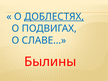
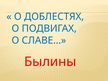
ДОБЛЕСТЯХ underline: present -> none (54, 17)
